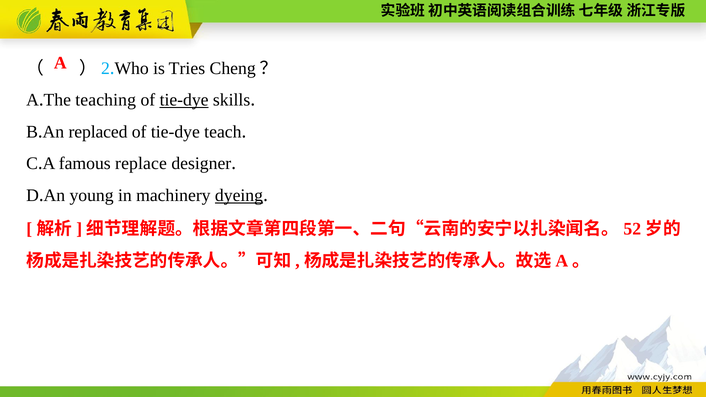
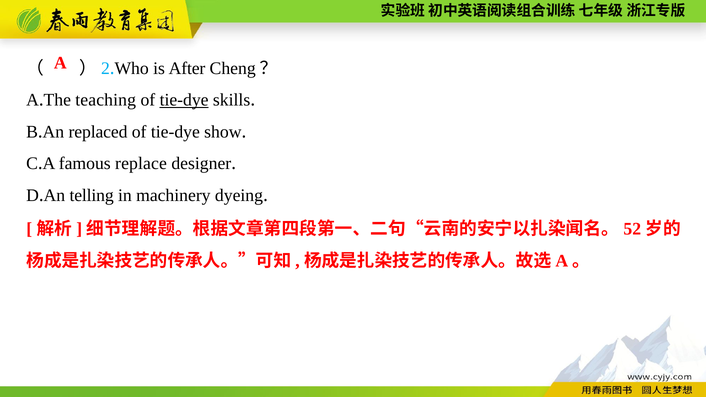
Tries: Tries -> After (187, 68)
teach: teach -> show (223, 132)
young: young -> telling (92, 195)
dyeing underline: present -> none (239, 195)
